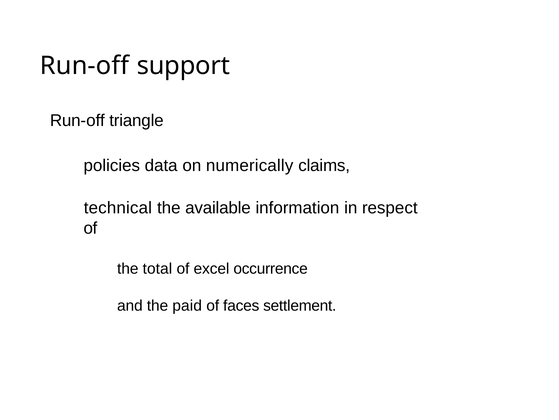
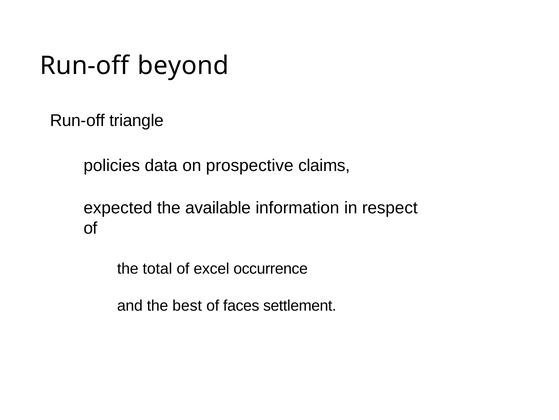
support: support -> beyond (183, 66)
numerically: numerically -> prospective (250, 166)
technical: technical -> expected (118, 208)
paid: paid -> best (187, 305)
